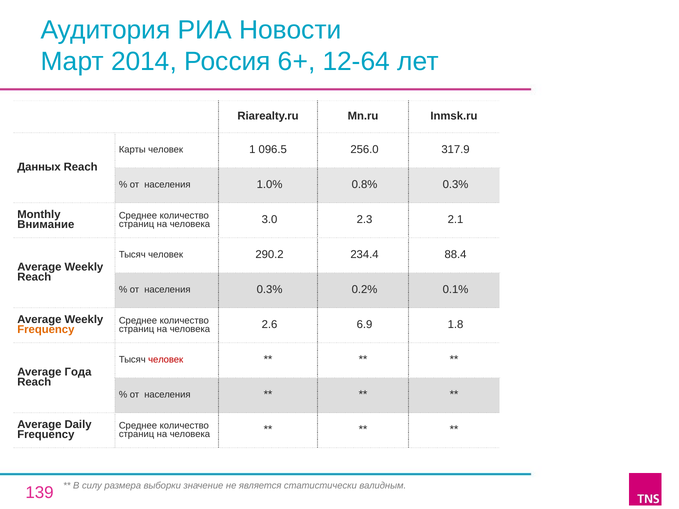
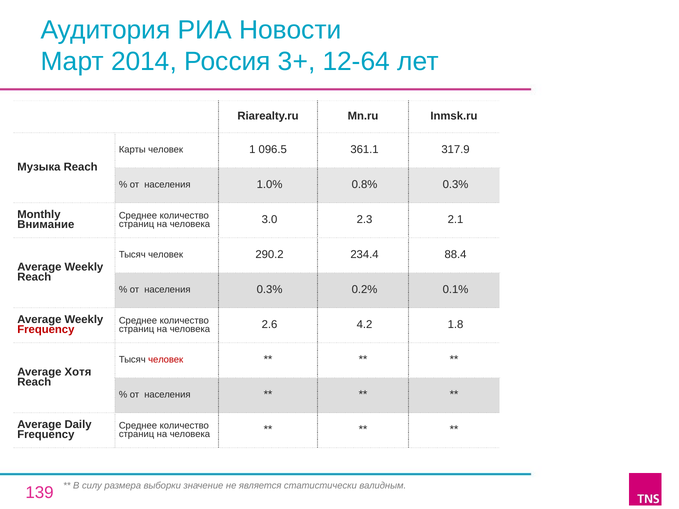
6+: 6+ -> 3+ (297, 62)
256.0: 256.0 -> 361.1 (364, 150)
Данных: Данных -> Музыка (39, 167)
Frequency colour: orange -> red (46, 330)
6.9: 6.9 -> 4.2 (364, 325)
Года: Года -> Хотя (78, 372)
